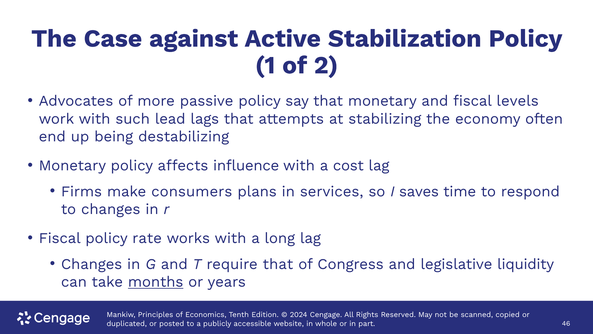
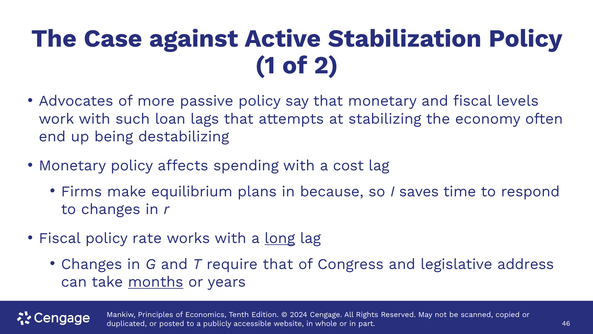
lead: lead -> loan (170, 119)
influence: influence -> spending (246, 165)
consumers: consumers -> equilibrium (192, 191)
services: services -> because (332, 191)
long underline: none -> present (280, 238)
liquidity: liquidity -> address (526, 264)
